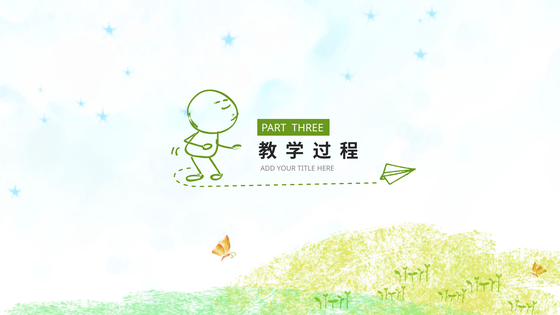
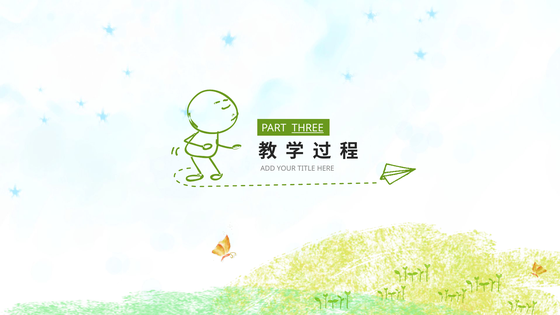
THREE underline: none -> present (308, 128)
